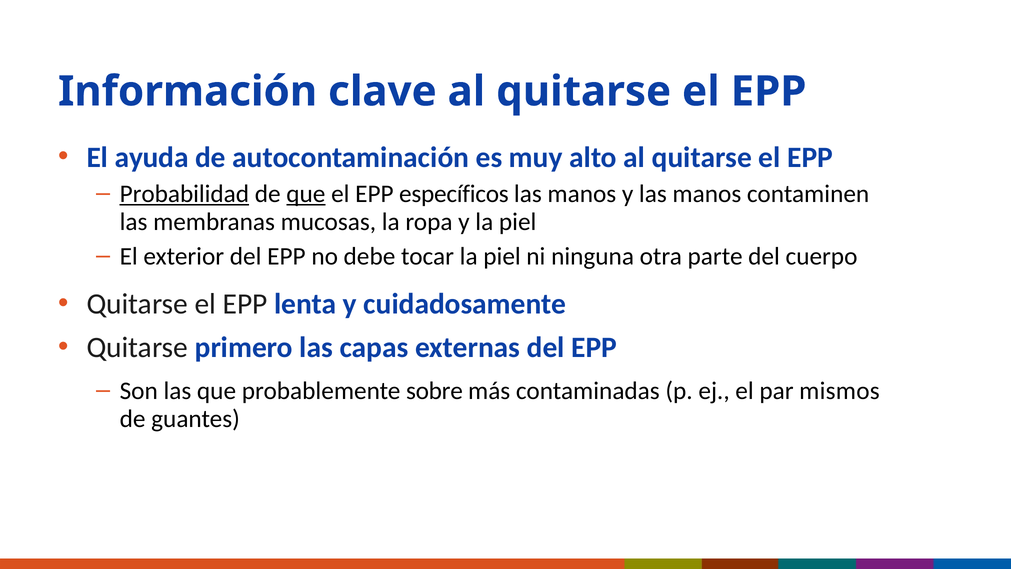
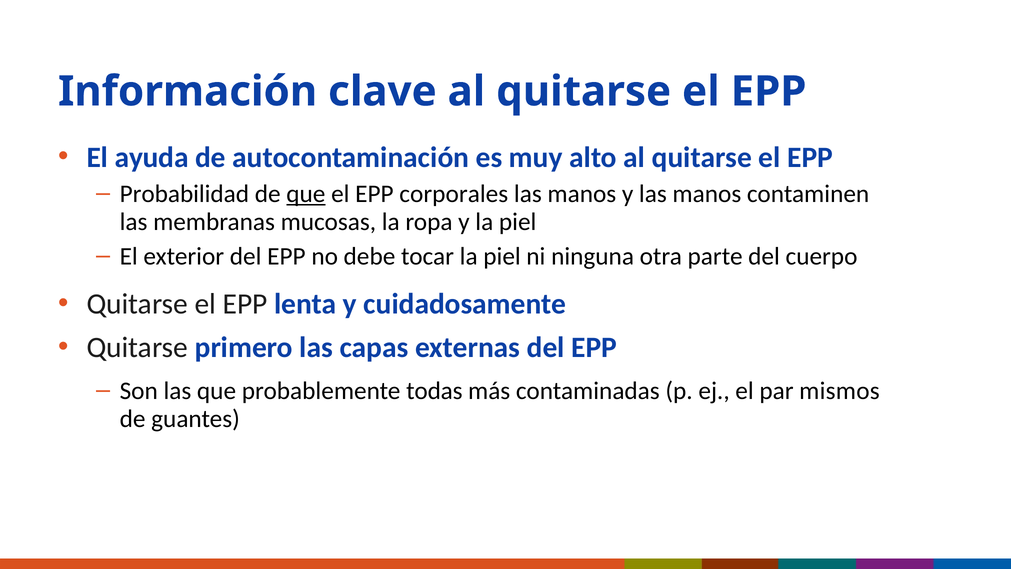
Probabilidad underline: present -> none (184, 194)
específicos: específicos -> corporales (454, 194)
sobre: sobre -> todas (434, 390)
